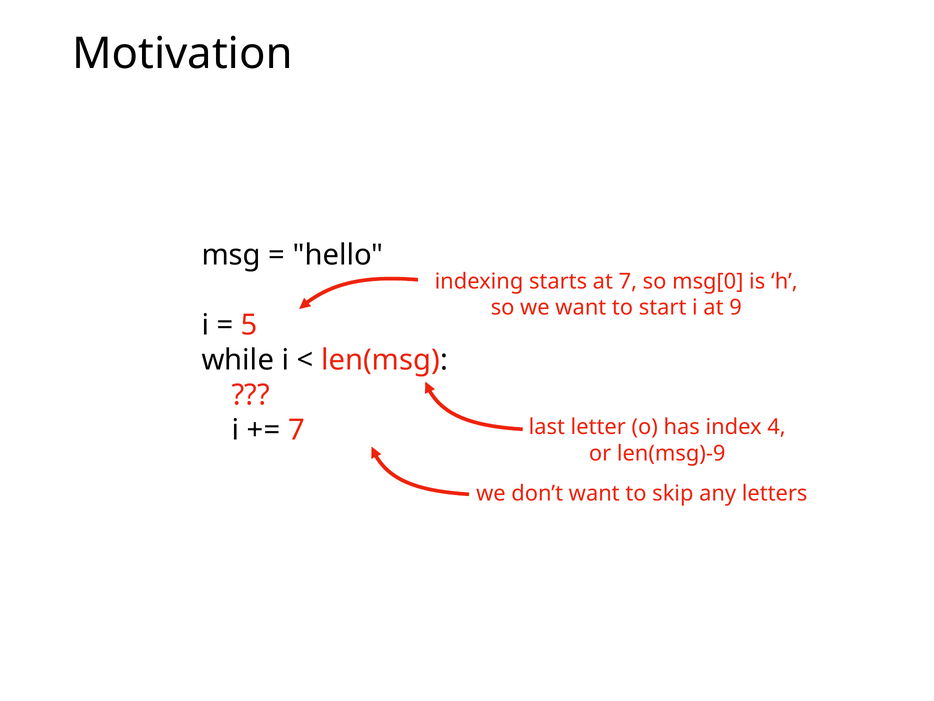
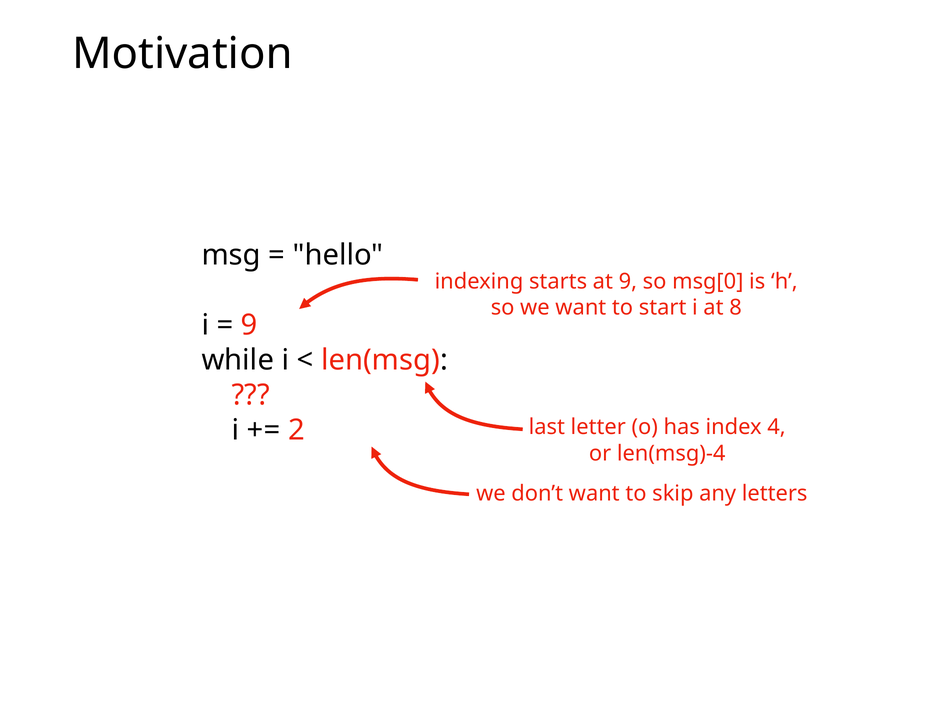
at 7: 7 -> 9 (628, 281)
9: 9 -> 8 (736, 307)
5: 5 -> 9 (249, 325)
7: 7 -> 2 (296, 430)
len(msg)-9: len(msg)-9 -> len(msg)-4 (671, 453)
